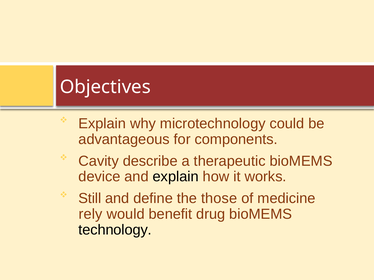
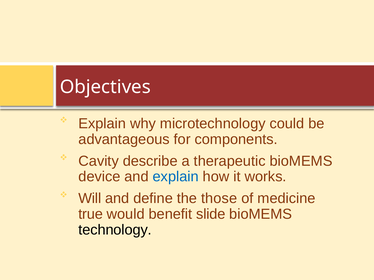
explain colour: black -> blue (176, 177)
Still: Still -> Will (90, 199)
rely: rely -> true (91, 214)
drug: drug -> slide (211, 214)
